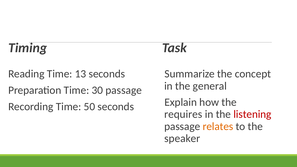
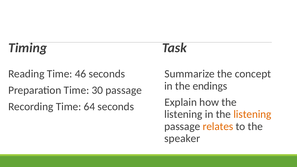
13: 13 -> 46 (81, 74)
general: general -> endings (210, 86)
50: 50 -> 64 (89, 107)
requires: requires -> listening (183, 114)
listening colour: red -> orange (252, 114)
